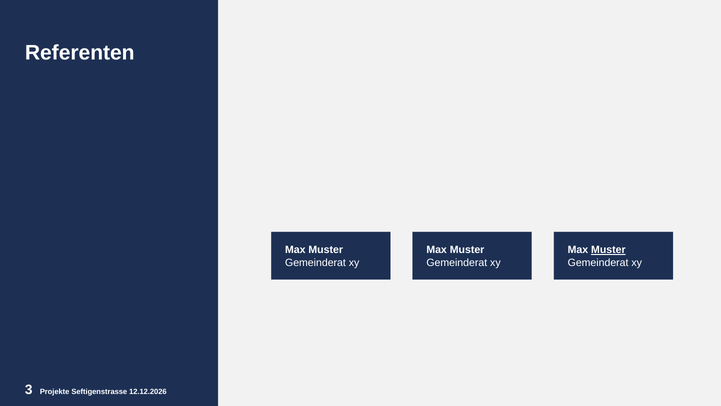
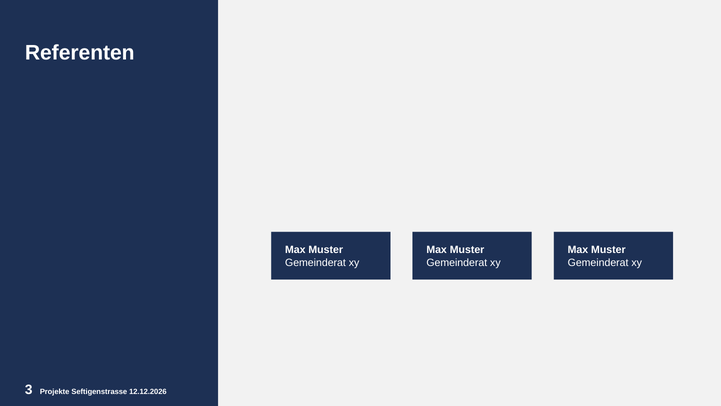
Muster underline: present -> none (608, 250)
